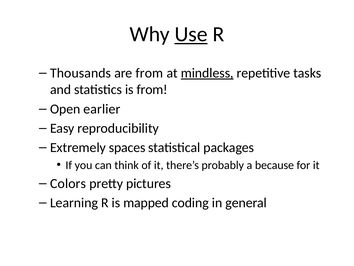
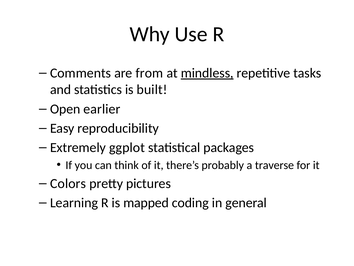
Use underline: present -> none (191, 34)
Thousands: Thousands -> Comments (81, 73)
is from: from -> built (152, 89)
spaces: spaces -> ggplot (127, 147)
because: because -> traverse (274, 165)
